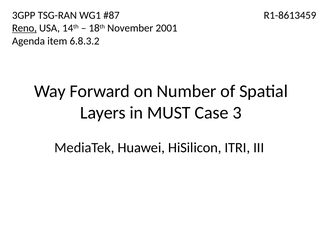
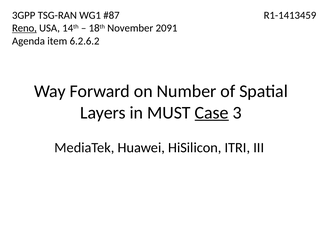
R1-8613459: R1-8613459 -> R1-1413459 (290, 15)
2001: 2001 -> 2091 (167, 28)
6.8.3.2: 6.8.3.2 -> 6.2.6.2 (85, 41)
Case underline: none -> present (212, 113)
